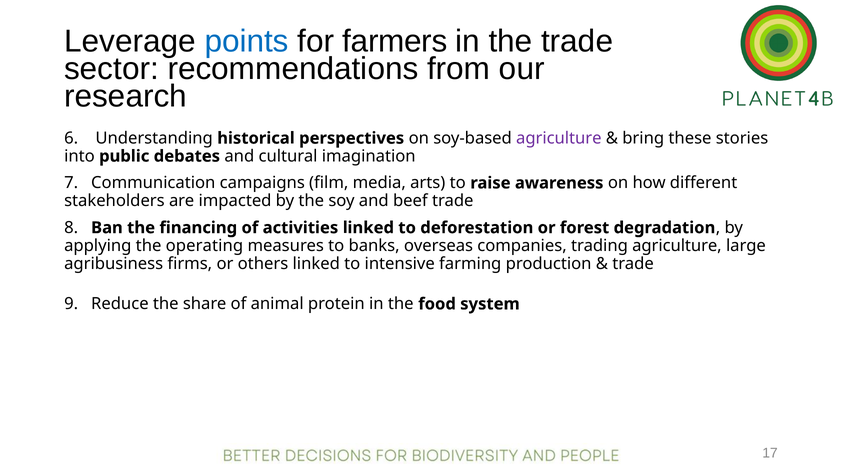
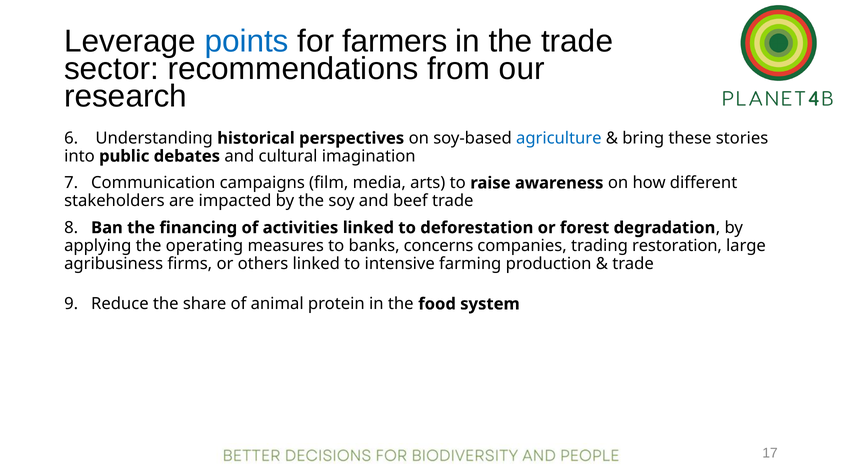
agriculture colour: purple -> blue (559, 138)
overseas: overseas -> concerns (439, 246)
trading agriculture: agriculture -> restoration (677, 246)
